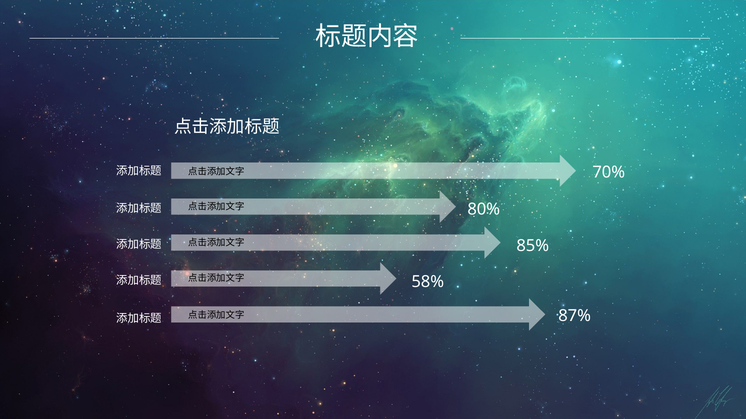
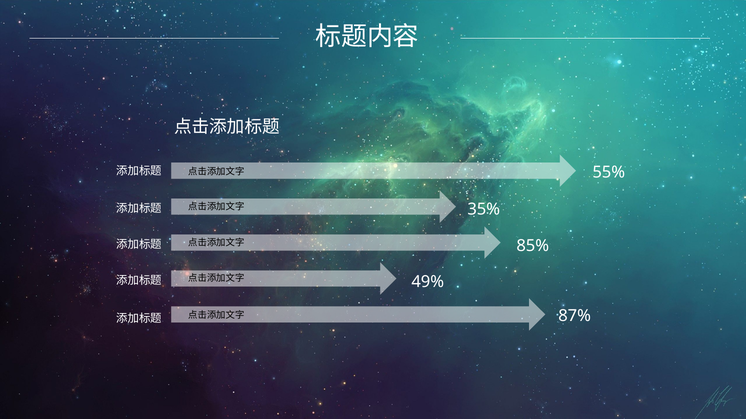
70%: 70% -> 55% (609, 173)
80%: 80% -> 35% (484, 210)
58%: 58% -> 49% (428, 282)
